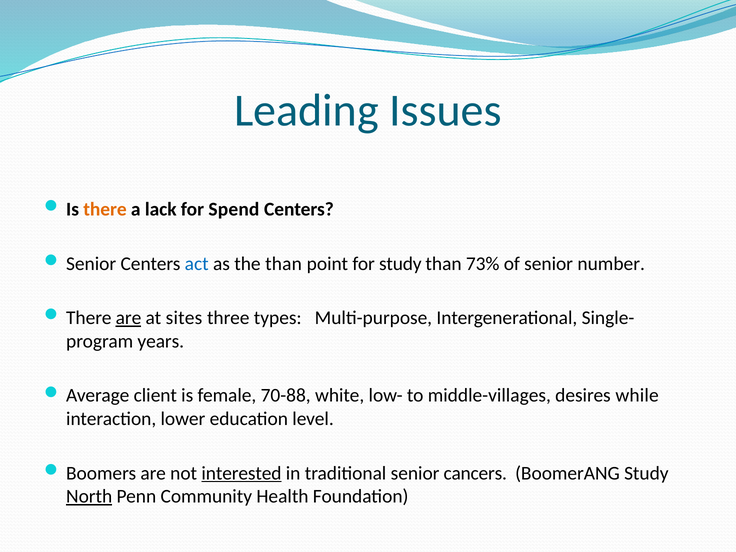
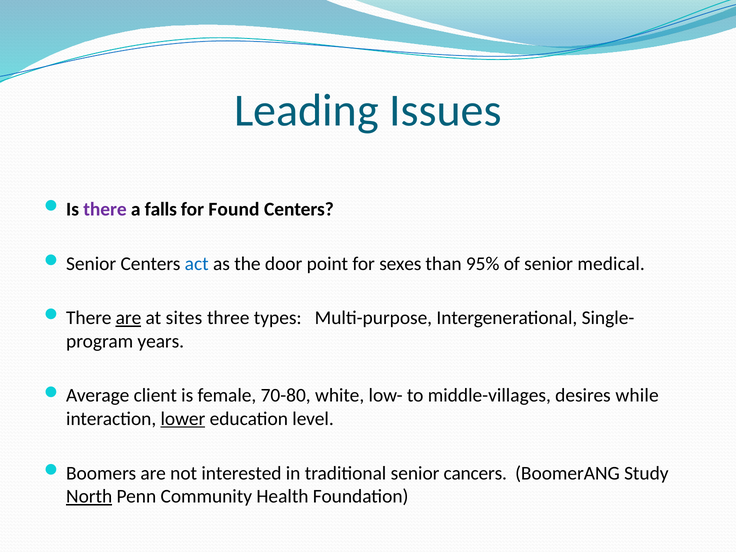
there colour: orange -> purple (105, 209)
lack: lack -> falls (161, 209)
Spend: Spend -> Found (234, 209)
the than: than -> door (284, 264)
for study: study -> sexes (400, 264)
73%: 73% -> 95% (483, 264)
number: number -> medical (611, 264)
70-88: 70-88 -> 70-80 (286, 396)
lower underline: none -> present (183, 419)
interested underline: present -> none (242, 473)
